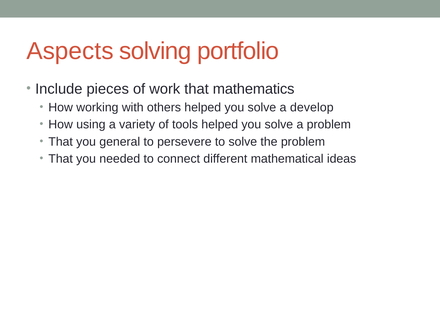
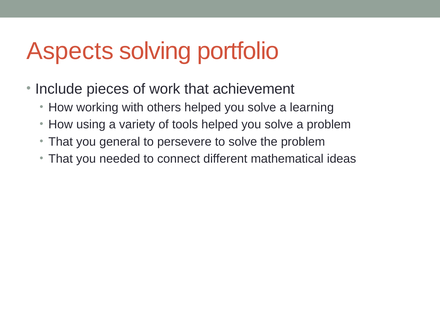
mathematics: mathematics -> achievement (254, 89)
develop: develop -> learning (312, 107)
